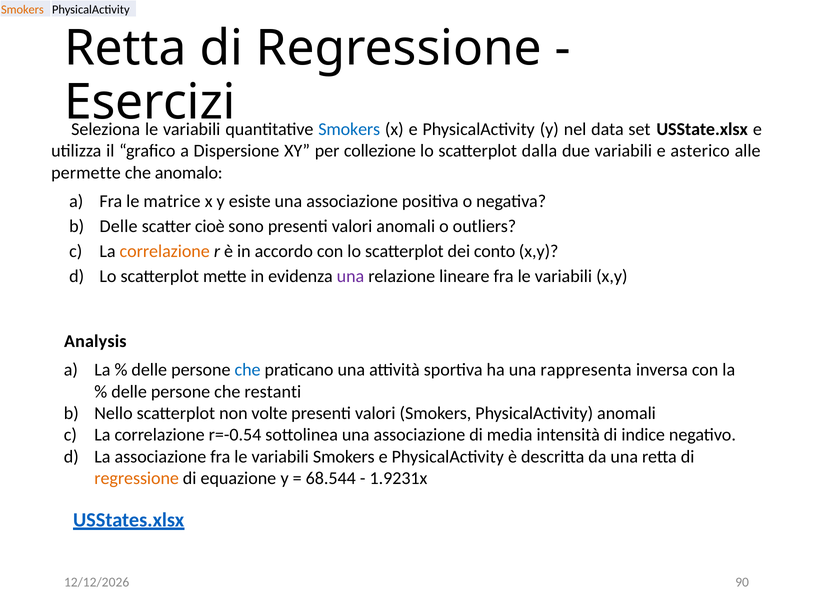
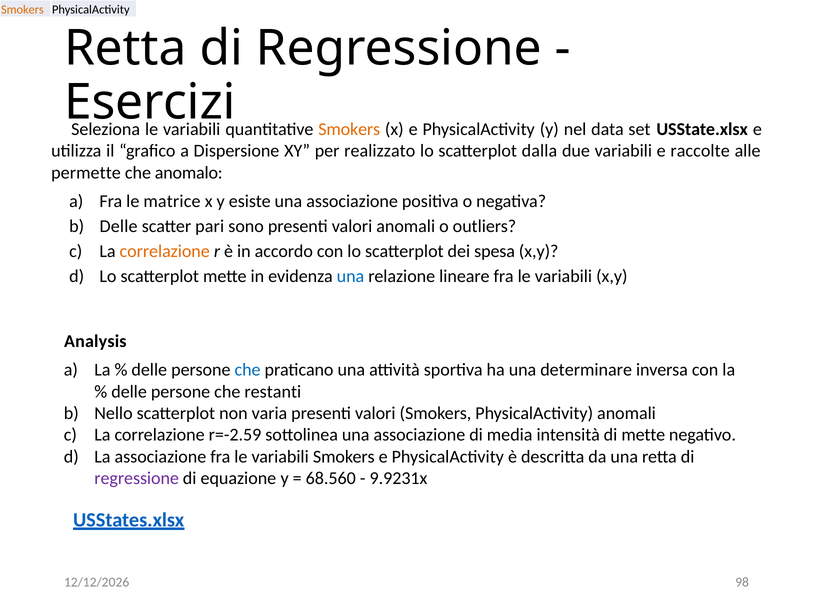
Smokers colour: blue -> orange (349, 129)
collezione: collezione -> realizzato (380, 151)
asterico: asterico -> raccolte (700, 151)
cioè: cioè -> pari (210, 226)
conto: conto -> spesa (495, 251)
una colour: purple -> blue (350, 276)
rappresenta: rappresenta -> determinare (586, 370)
volte: volte -> varia (269, 413)
r=-0.54: r=-0.54 -> r=-2.59 (235, 435)
di indice: indice -> mette (643, 435)
regressione colour: orange -> purple (137, 478)
68.544: 68.544 -> 68.560 (331, 478)
1.9231x: 1.9231x -> 9.9231x (398, 478)
90: 90 -> 98 (742, 582)
